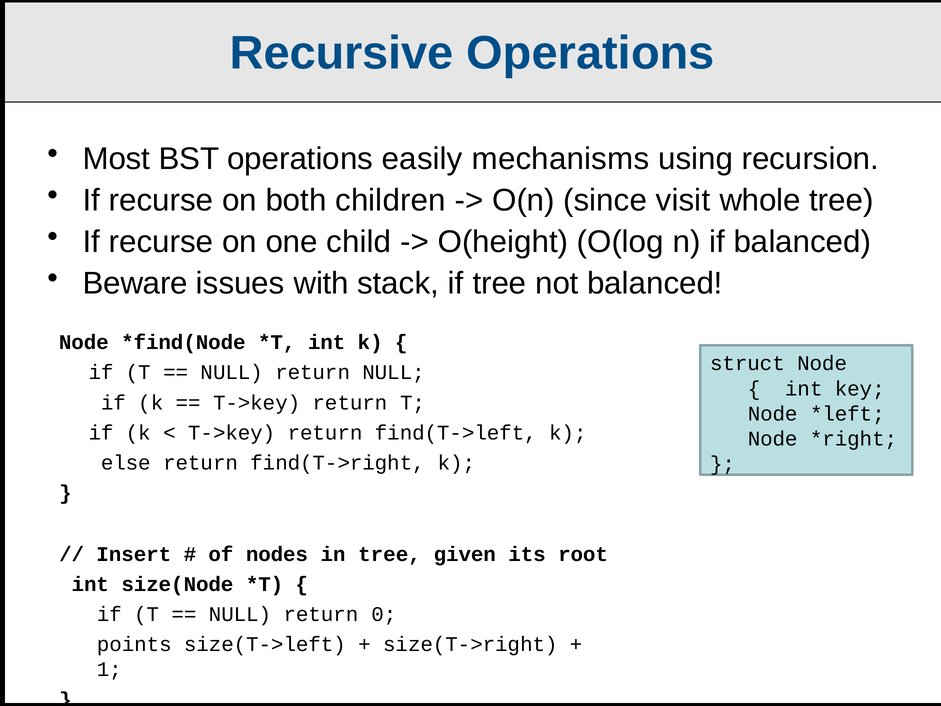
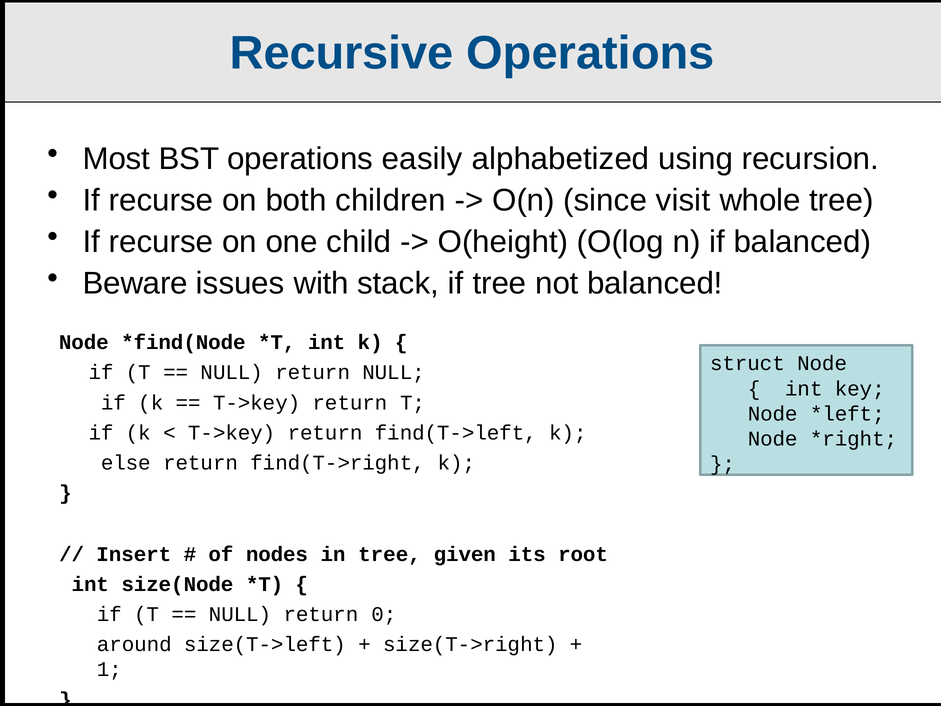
mechanisms: mechanisms -> alphabetized (561, 159)
points: points -> around (134, 644)
